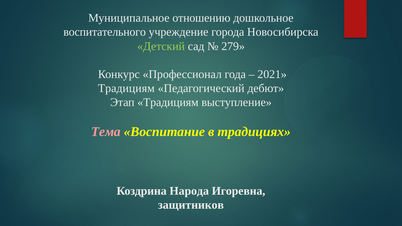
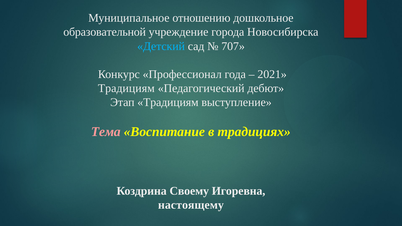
воспитательного: воспитательного -> образовательной (105, 32)
Детский colour: light green -> light blue (161, 46)
279: 279 -> 707 (233, 46)
Народа: Народа -> Своему (189, 191)
защитников: защитников -> настоящему (191, 205)
